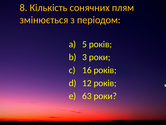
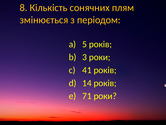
16: 16 -> 41 (87, 70)
12: 12 -> 14 (87, 83)
63: 63 -> 71 (87, 96)
